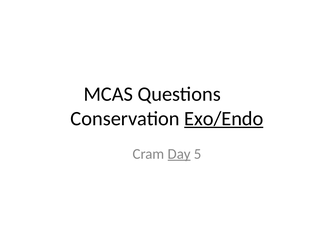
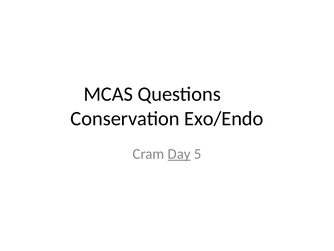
Exo/Endo underline: present -> none (224, 118)
